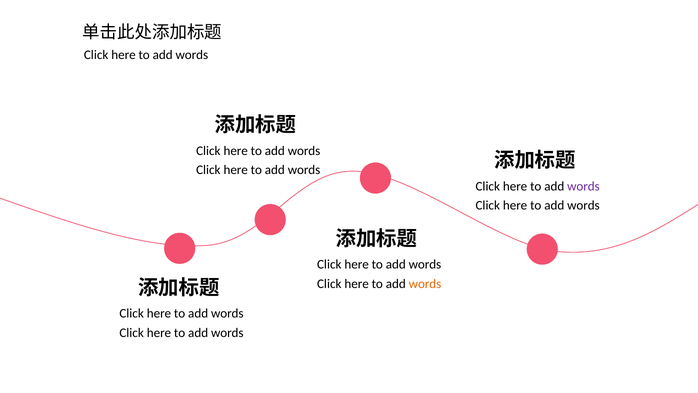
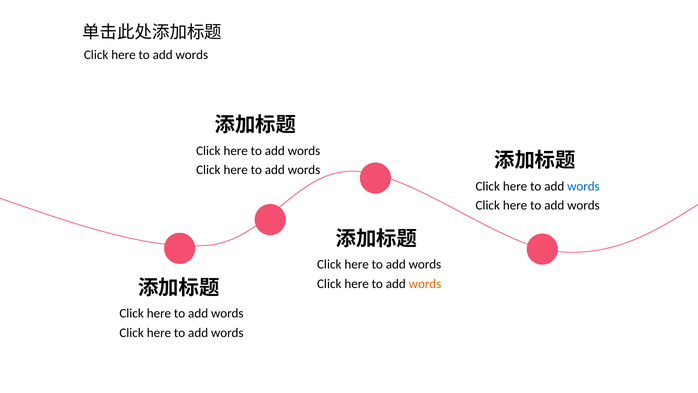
words colour: purple -> blue (583, 186)
